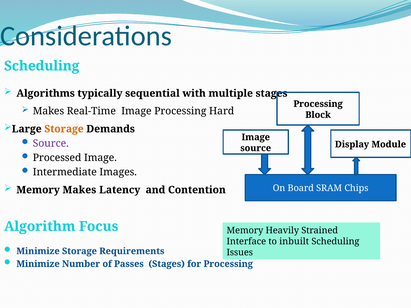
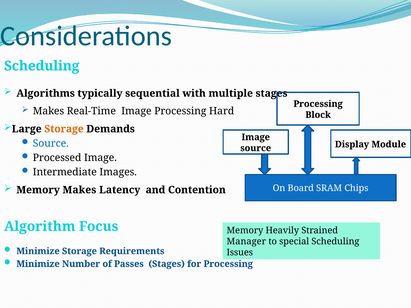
Source colour: purple -> blue (51, 143)
Interface: Interface -> Manager (246, 242)
inbuilt: inbuilt -> special (294, 242)
